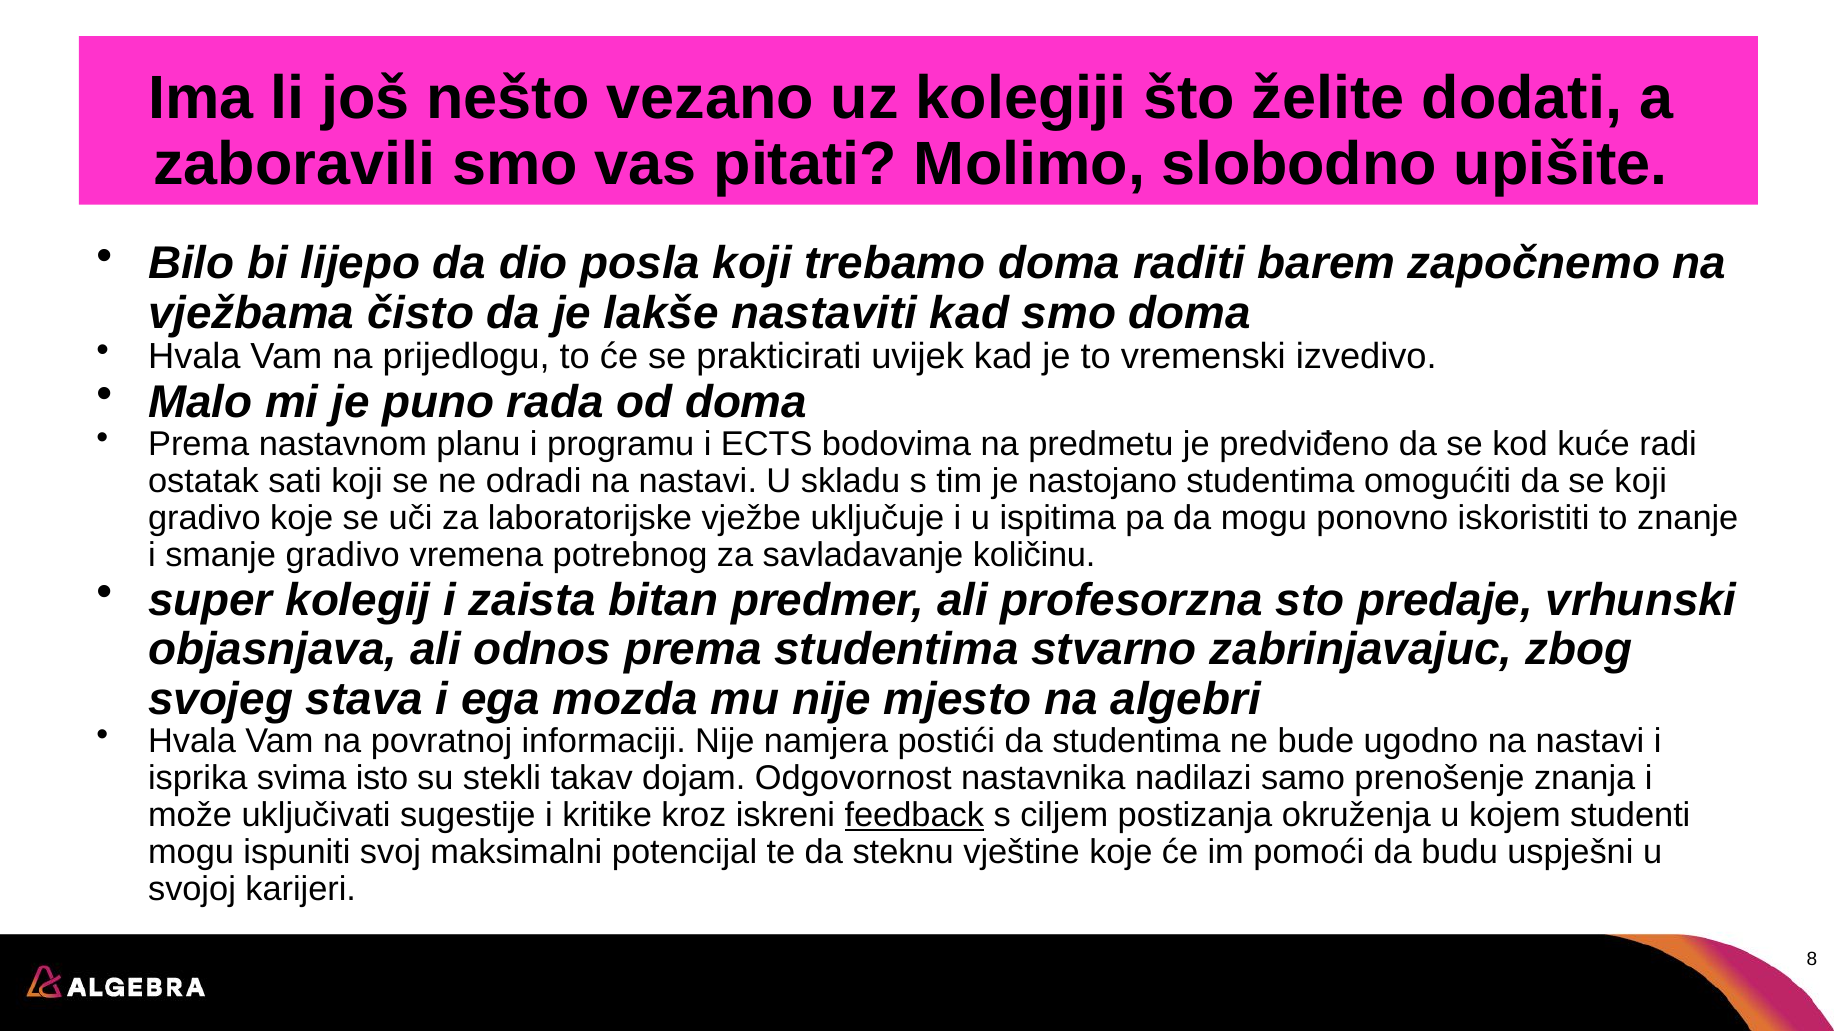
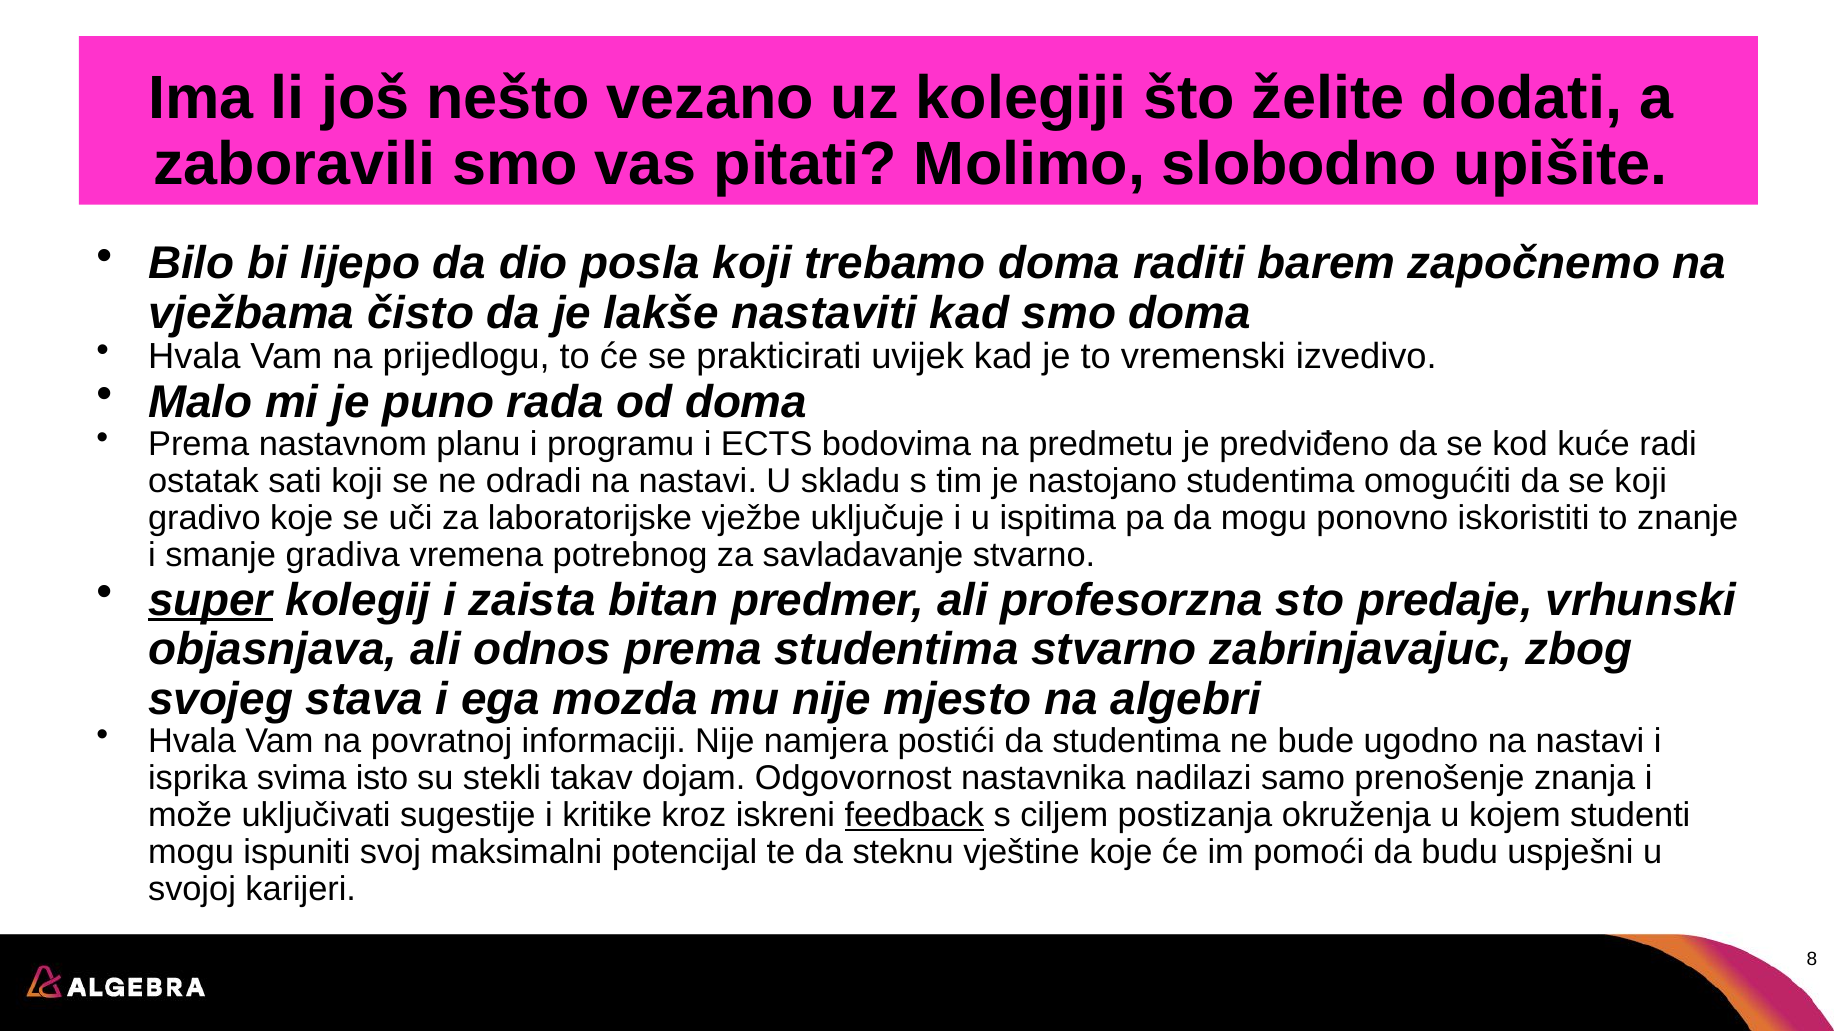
smanje gradivo: gradivo -> gradiva (343, 555)
savladavanje količinu: količinu -> stvarno (1034, 555)
super underline: none -> present (210, 600)
